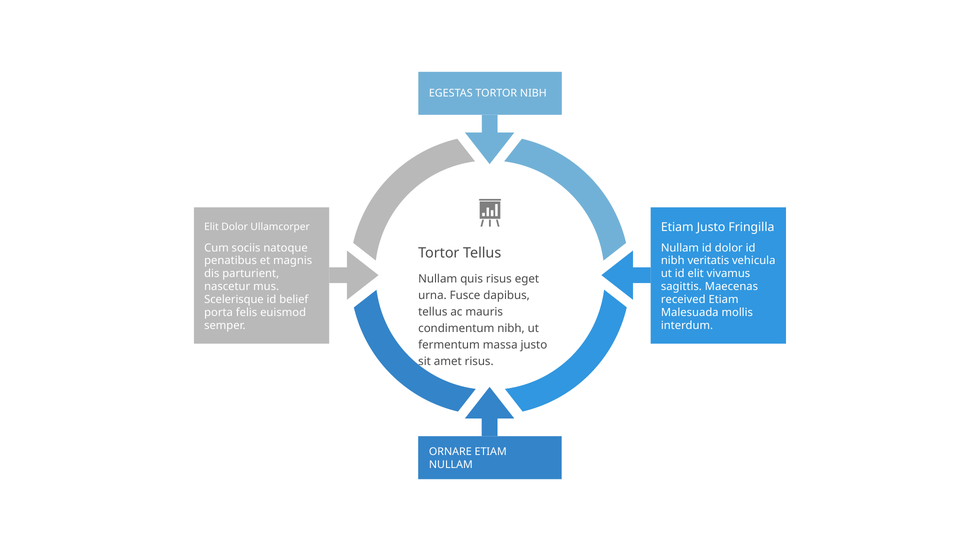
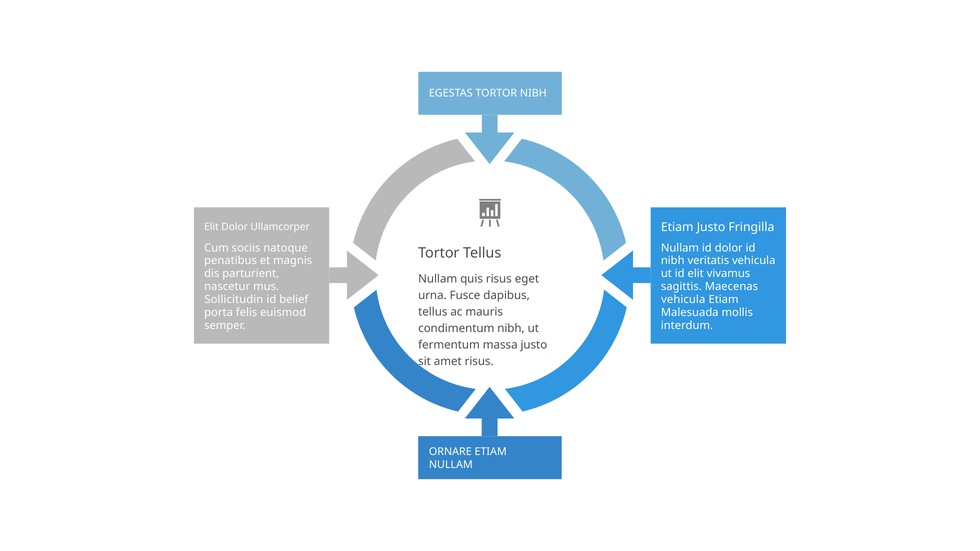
Scelerisque: Scelerisque -> Sollicitudin (234, 300)
received: received -> vehicula (683, 300)
